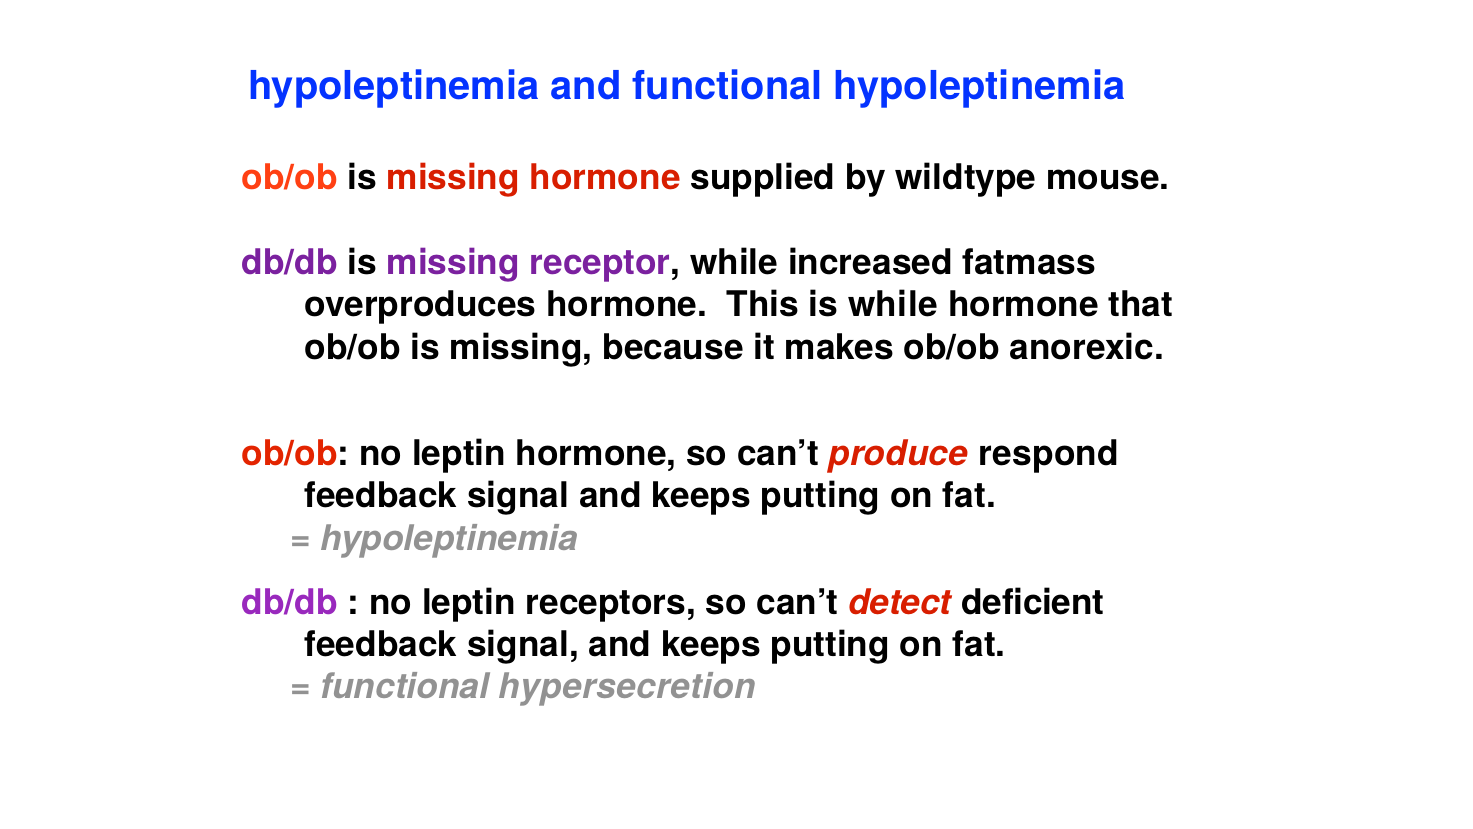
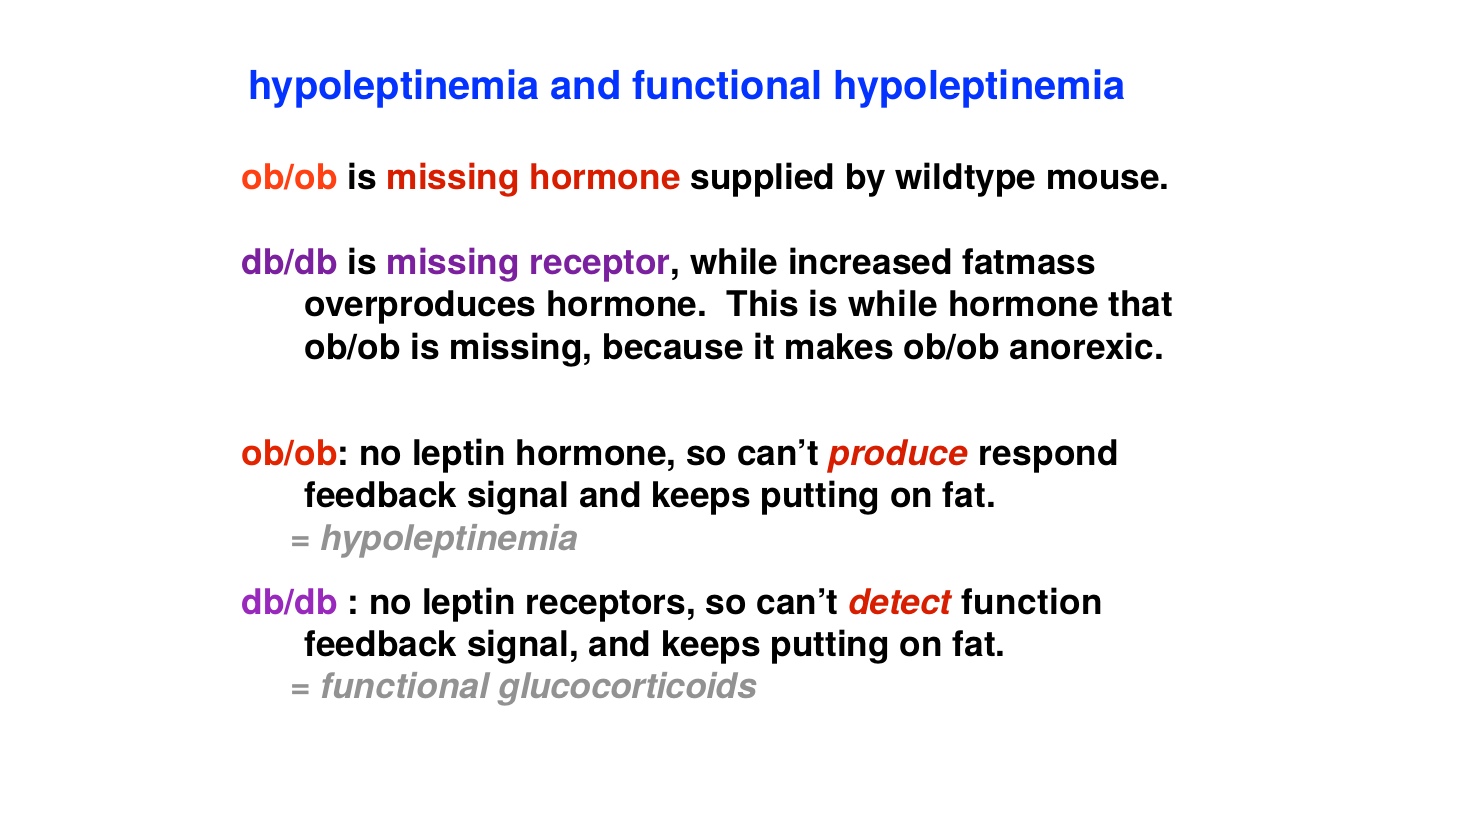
deficient: deficient -> function (1033, 602)
hypersecretion: hypersecretion -> glucocorticoids (628, 687)
